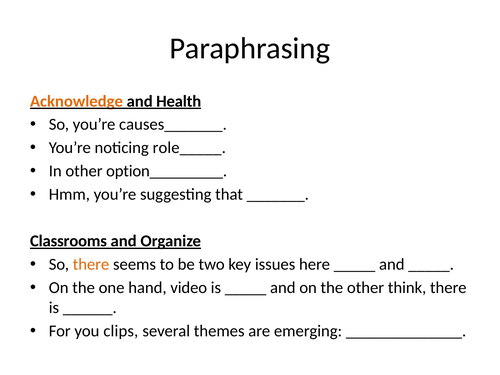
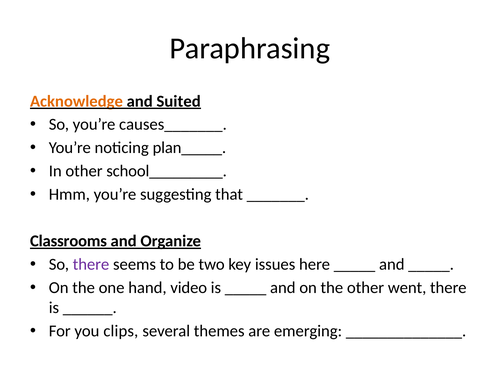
Health: Health -> Suited (179, 101)
role_____: role_____ -> plan_____ (189, 148)
option_________: option_________ -> school_________ (167, 171)
there colour: orange -> purple (91, 264)
think: think -> went (407, 288)
